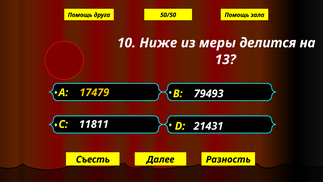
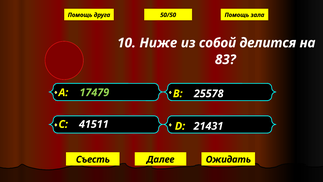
меры: меры -> собой (218, 43)
13: 13 -> 83 (225, 60)
17479 colour: yellow -> light green (94, 92)
79493: 79493 -> 25578 (209, 94)
11811: 11811 -> 41511 (94, 124)
Разность: Разность -> Ожидать (228, 159)
